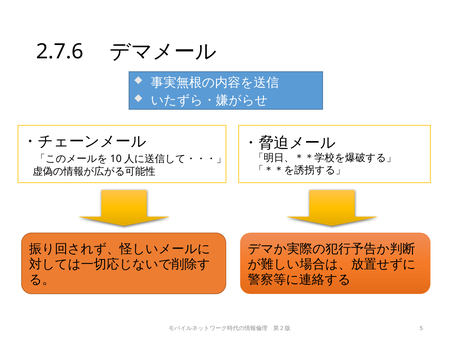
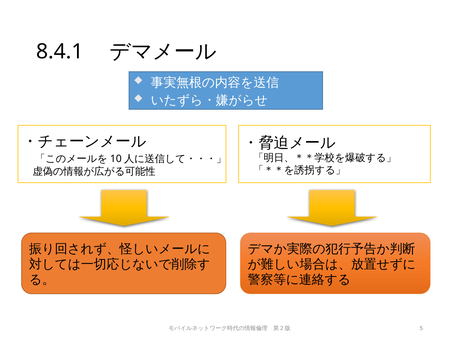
2.7.6: 2.7.6 -> 8.4.1 (60, 51)
